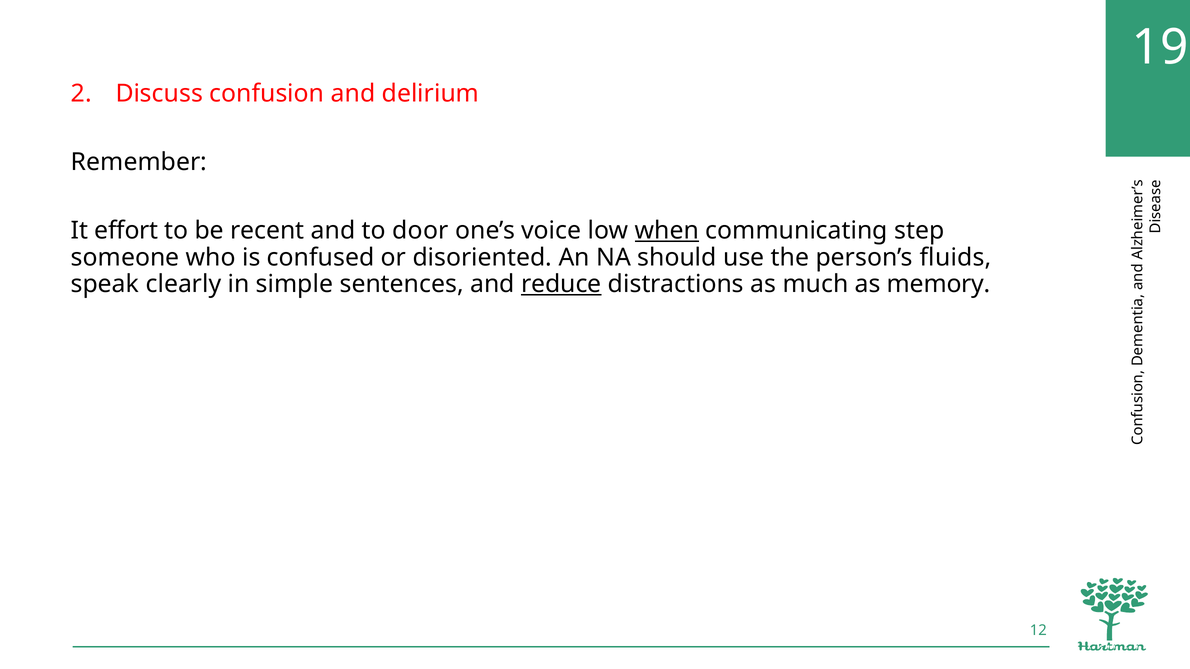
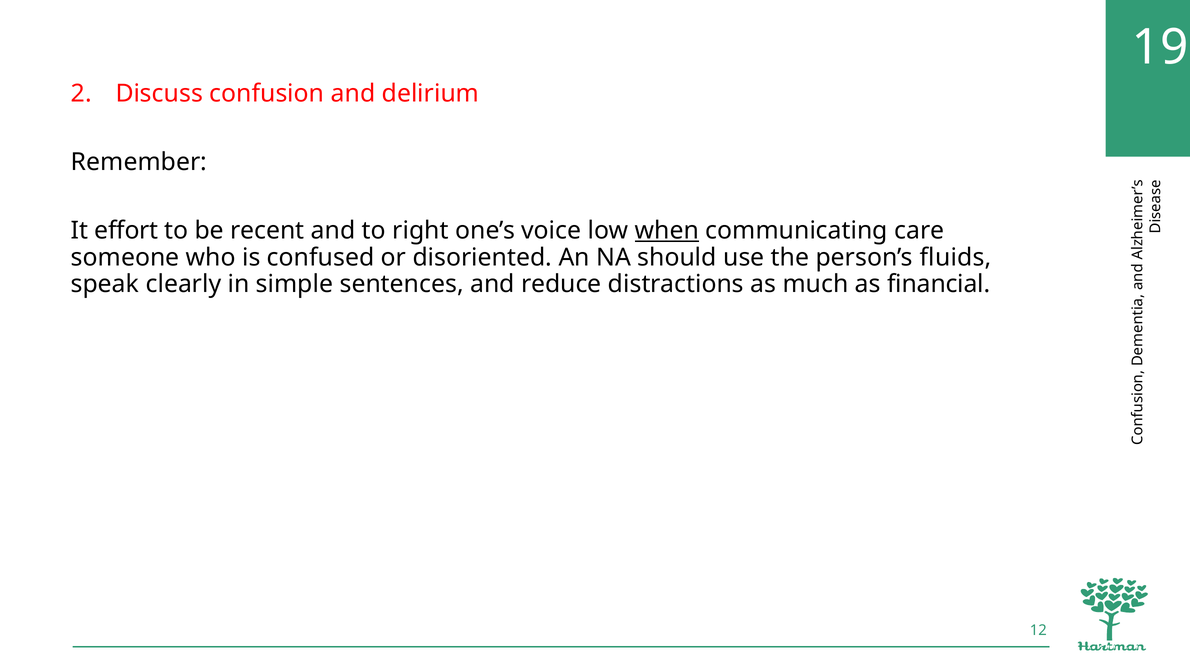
door: door -> right (420, 231)
step: step -> care (919, 231)
reduce underline: present -> none (561, 284)
memory: memory -> financial (939, 284)
